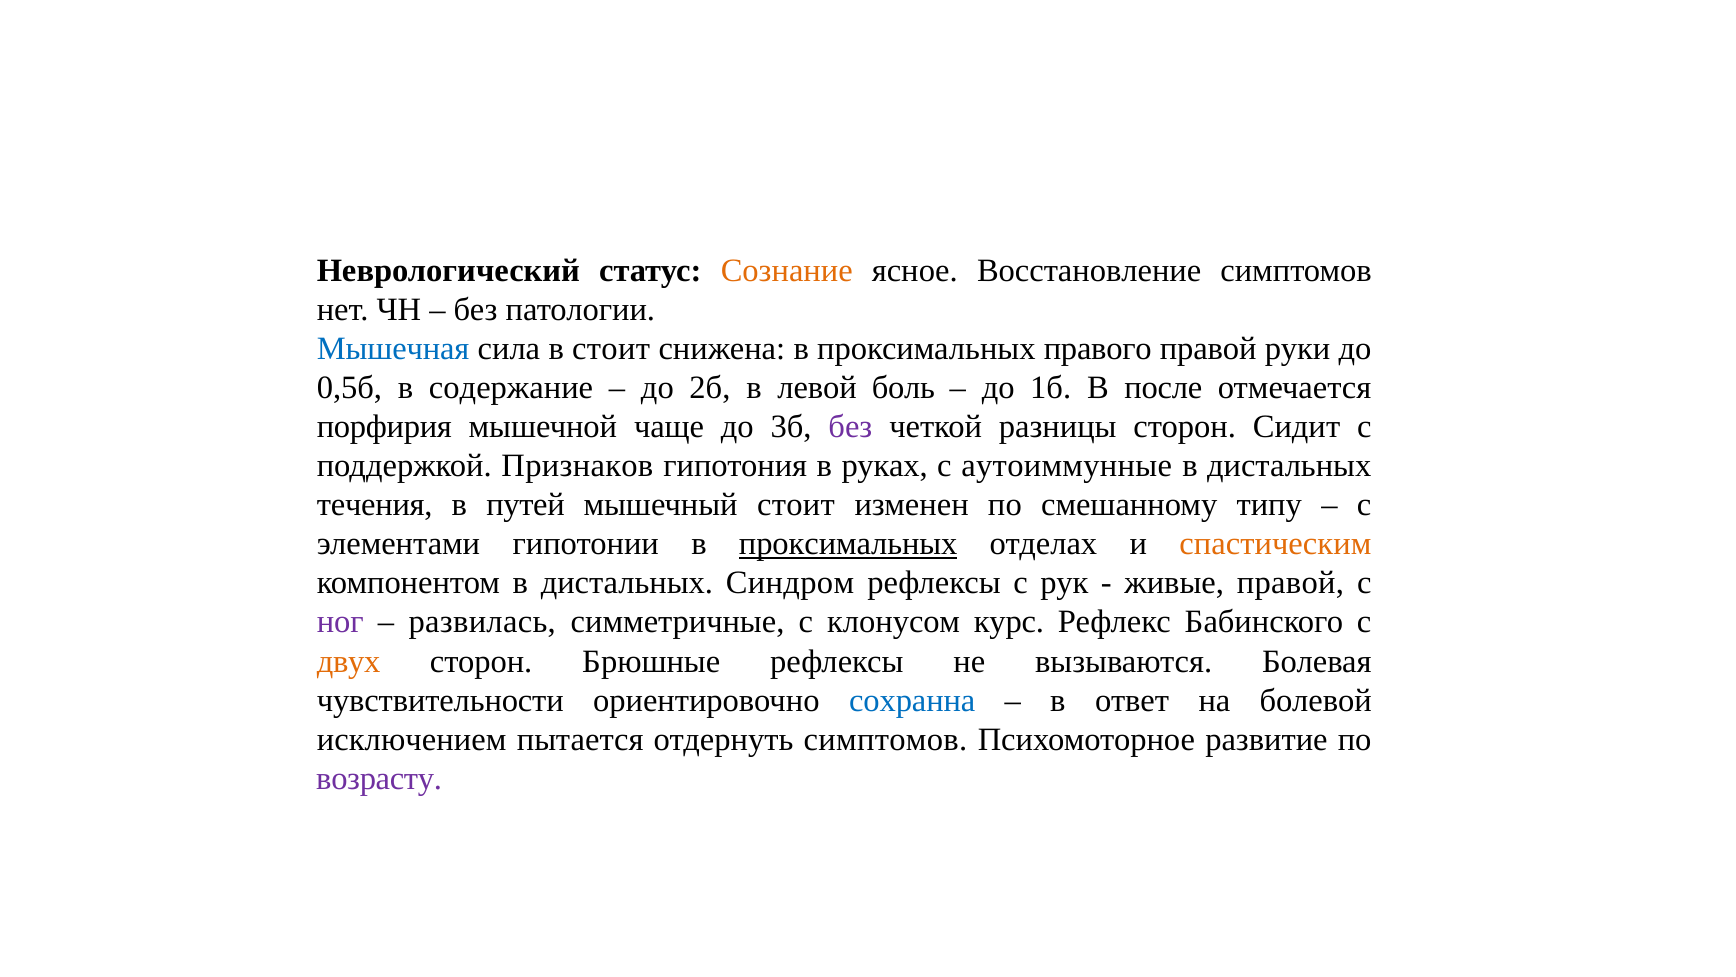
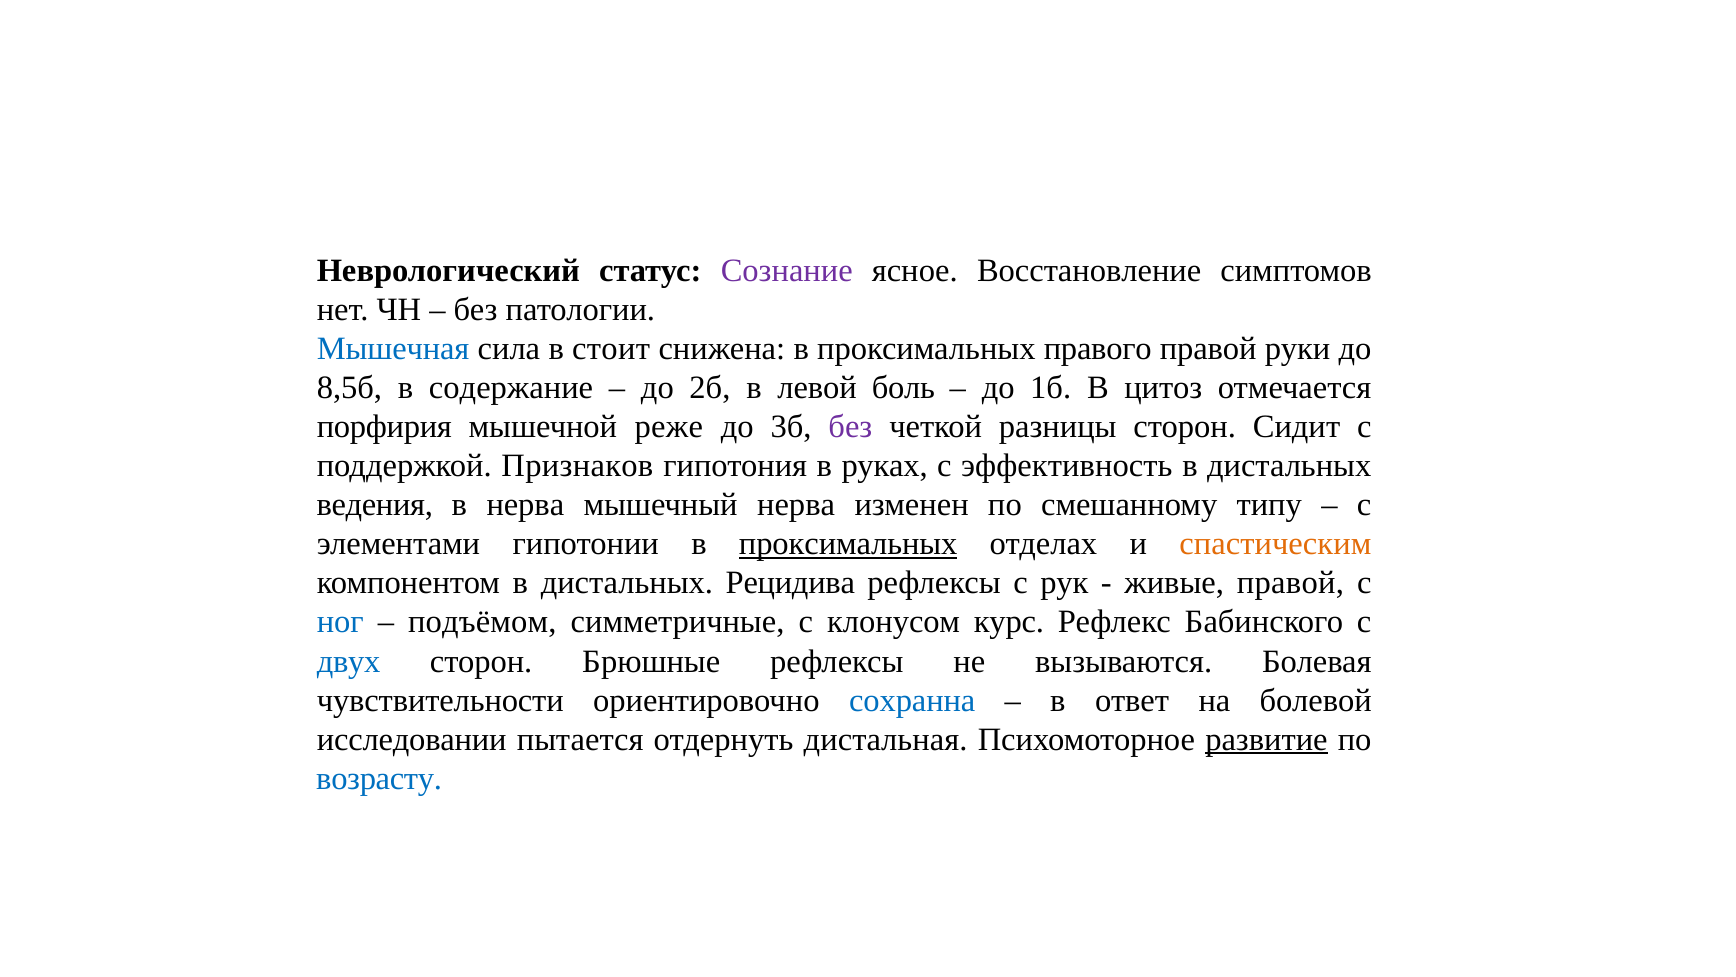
Сознание colour: orange -> purple (787, 270)
0,5б: 0,5б -> 8,5б (349, 387)
после: после -> цитоз (1163, 387)
чаще: чаще -> реже (669, 427)
аутоиммунные: аутоиммунные -> эффективность (1067, 466)
течения: течения -> ведения (375, 505)
в путей: путей -> нерва (525, 505)
мышечный стоит: стоит -> нерва (796, 505)
Синдром: Синдром -> Рецидива (790, 583)
ног colour: purple -> blue (340, 622)
развилась: развилась -> подъёмом (482, 622)
двух colour: orange -> blue (349, 661)
исключением: исключением -> исследовании (412, 739)
отдернуть симптомов: симптомов -> дистальная (886, 739)
развитие underline: none -> present (1266, 739)
возрасту colour: purple -> blue (379, 778)
